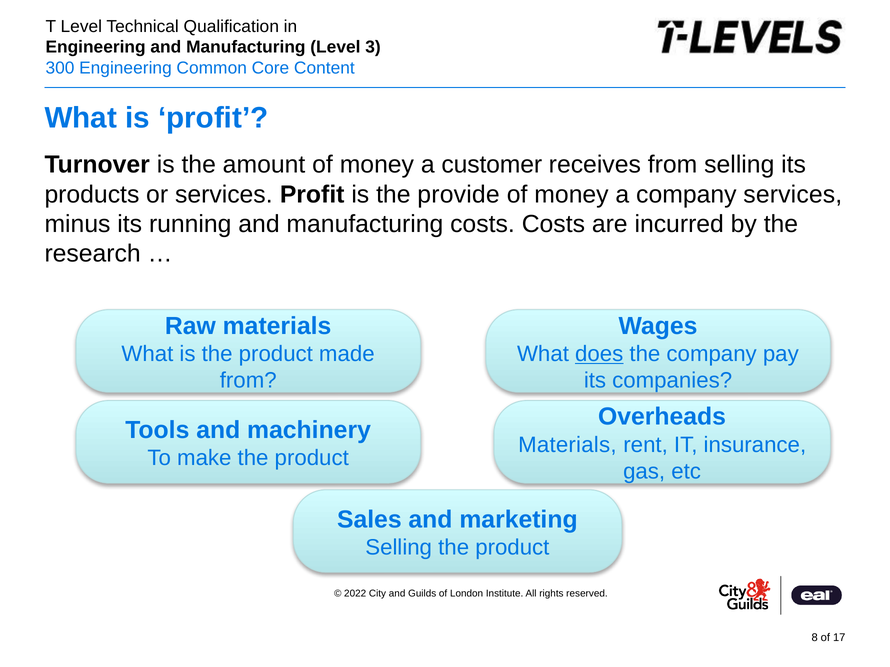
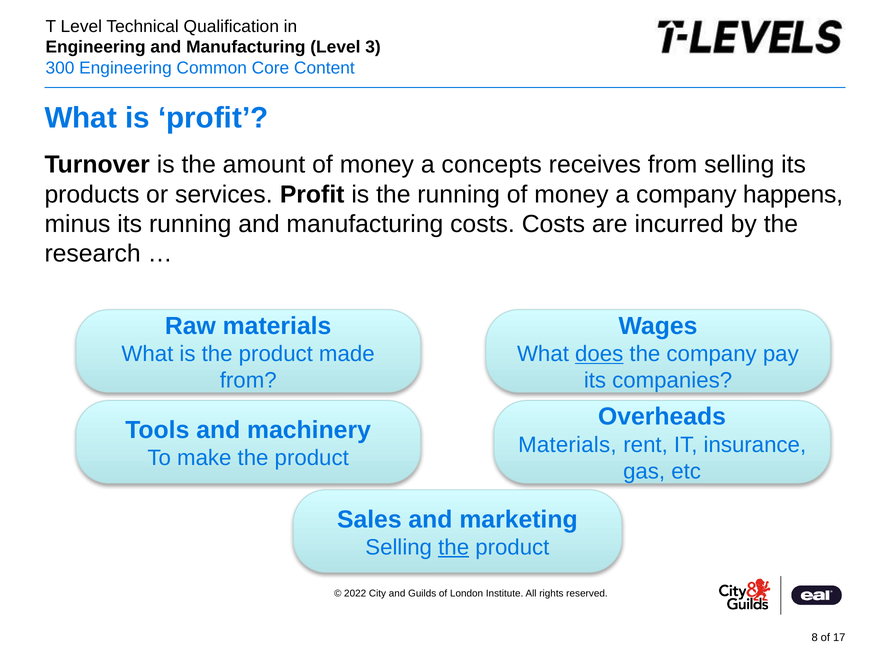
customer: customer -> concepts (492, 165)
the provide: provide -> running (459, 195)
company services: services -> happens (793, 195)
the underline: none -> present (454, 548)
